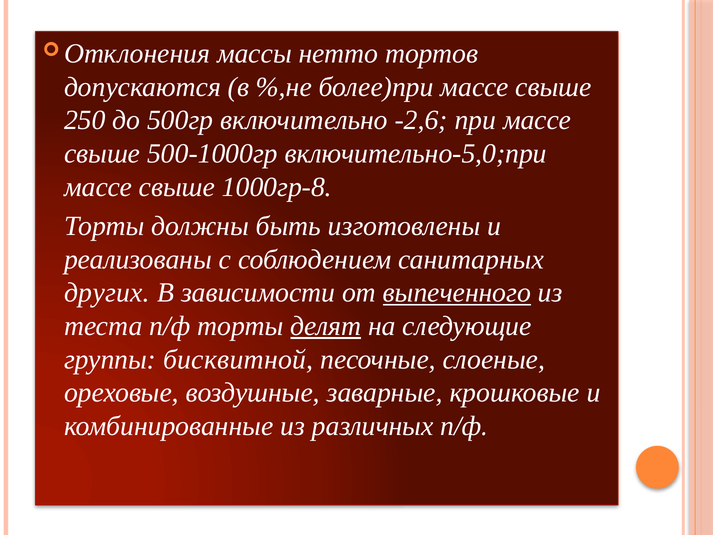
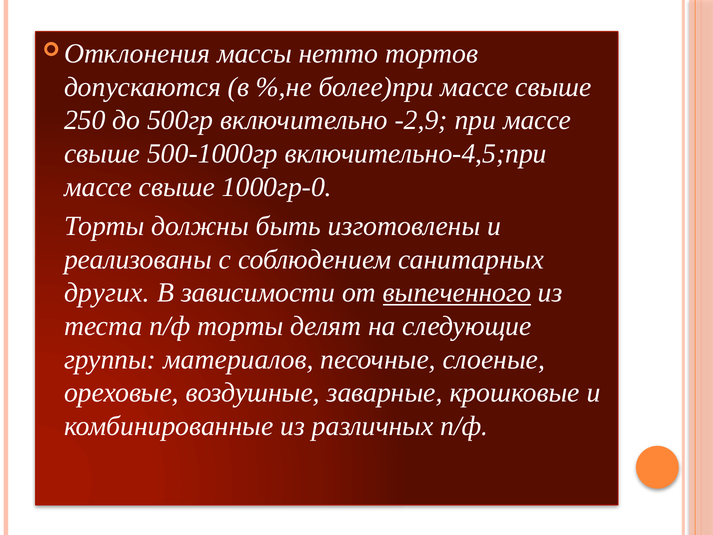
-2,6: -2,6 -> -2,9 (421, 120)
включительно-5,0;при: включительно-5,0;при -> включительно-4,5;при (416, 154)
1000гр-8: 1000гр-8 -> 1000гр-0 (277, 187)
делят underline: present -> none (326, 326)
бисквитной: бисквитной -> материалов (238, 359)
